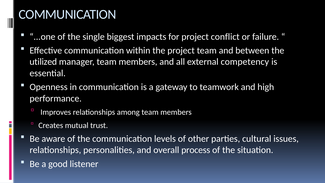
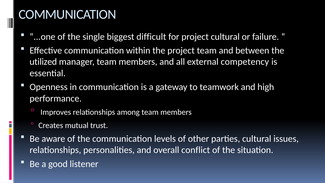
impacts: impacts -> difficult (151, 37)
project conflict: conflict -> cultural (225, 37)
process: process -> conflict (196, 150)
